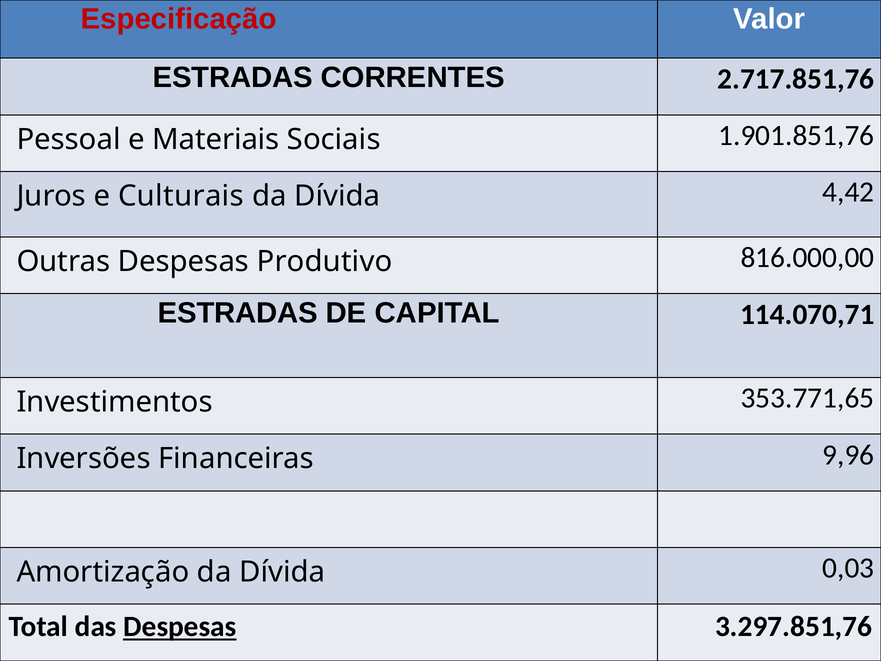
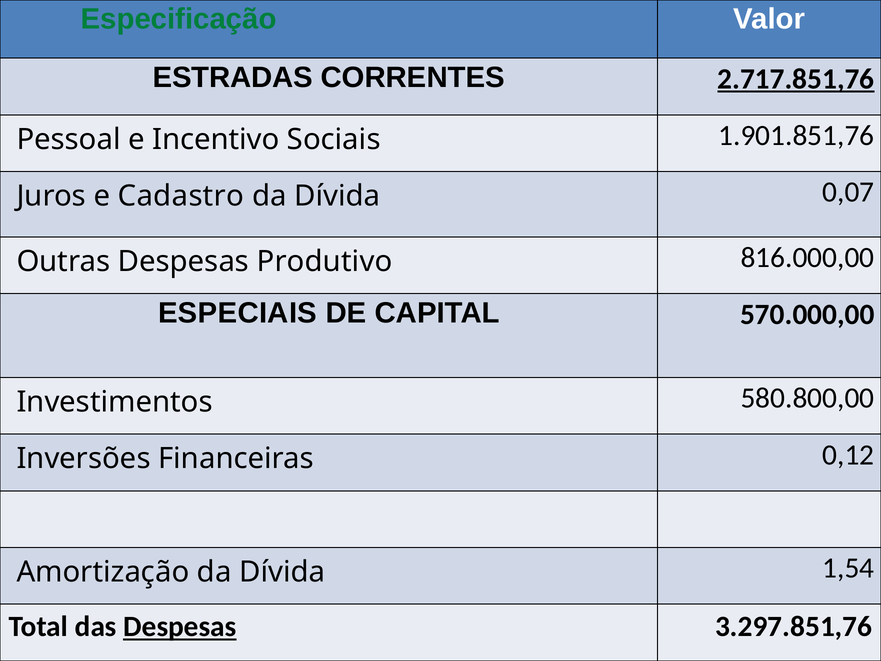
Especificação colour: red -> green (179, 19)
2.717.851,76 underline: none -> present (796, 79)
Materiais: Materiais -> Incentivo (216, 139)
Culturais: Culturais -> Cadastro (181, 196)
4,42: 4,42 -> 0,07 (848, 192)
ESTRADAS: ESTRADAS -> ESPECIAIS (238, 313)
114.070,71: 114.070,71 -> 570.000,00 (807, 314)
353.771,65: 353.771,65 -> 580.800,00 (807, 398)
9,96: 9,96 -> 0,12 (848, 455)
0,03: 0,03 -> 1,54 (848, 568)
